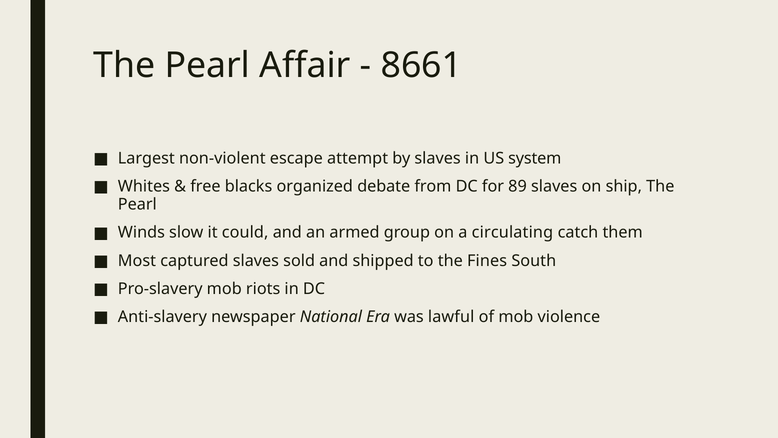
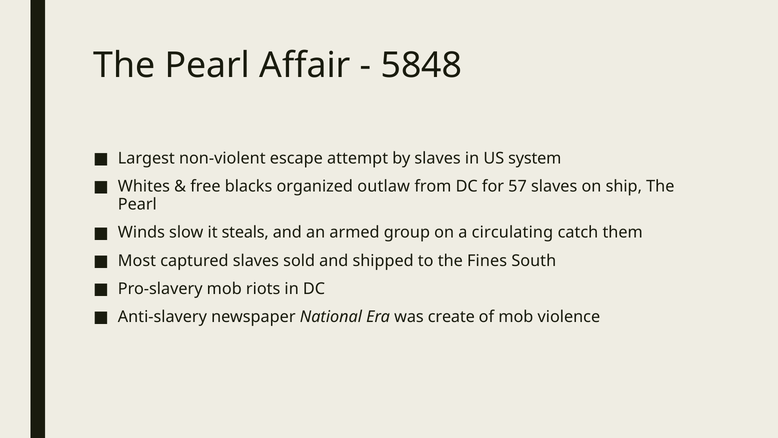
8661: 8661 -> 5848 (421, 65)
debate: debate -> outlaw (384, 186)
89: 89 -> 57 (518, 186)
could: could -> steals (245, 232)
lawful: lawful -> create (451, 316)
